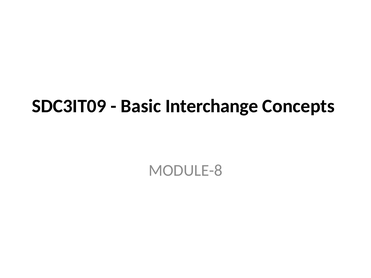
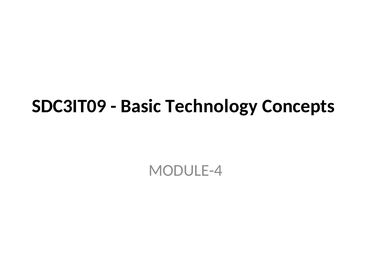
Interchange: Interchange -> Technology (212, 106)
MODULE-8: MODULE-8 -> MODULE-4 (185, 171)
